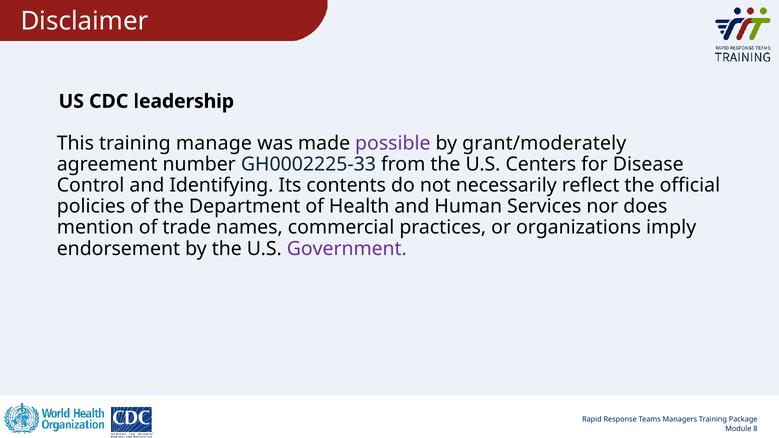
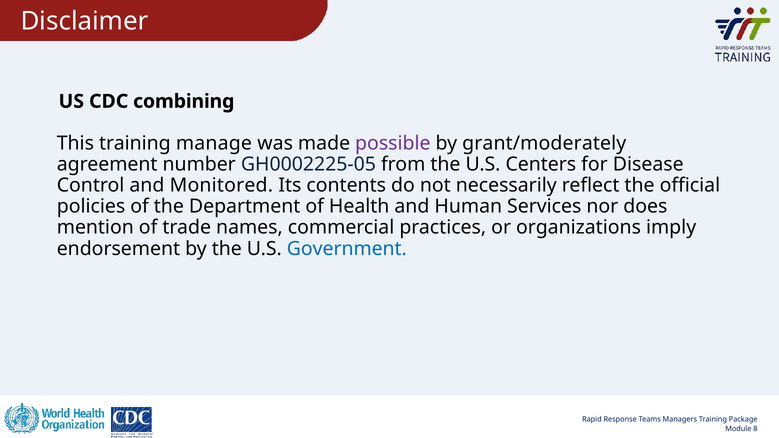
leadership: leadership -> combining (184, 101)
GH0002225-33: GH0002225-33 -> GH0002225-05 (308, 165)
Identifying: Identifying -> Monitored (221, 186)
Government colour: purple -> blue (347, 249)
